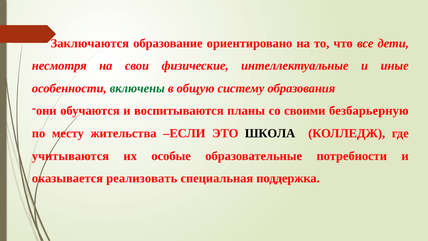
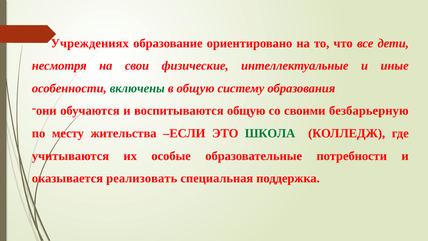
Заключаются: Заключаются -> Учреждениях (90, 43)
воспитываются планы: планы -> общую (246, 111)
ШКОЛА colour: black -> green (270, 133)
